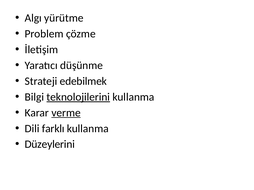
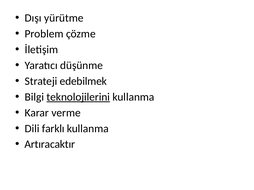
Algı: Algı -> Dışı (33, 18)
verme underline: present -> none (66, 113)
Düzeylerini: Düzeylerini -> Artıracaktır (50, 145)
